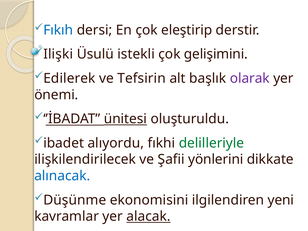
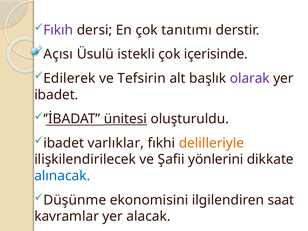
Fıkıh colour: blue -> purple (58, 30)
eleştirip: eleştirip -> tanıtımı (187, 30)
Ilişki: Ilişki -> Açısı (58, 54)
gelişimini: gelişimini -> içerisinde (216, 54)
önemi: önemi -> ibadet (56, 95)
alıyordu: alıyordu -> varlıklar (116, 143)
delilleriyle colour: green -> orange (211, 143)
yeni: yeni -> saat (281, 200)
alacak underline: present -> none (148, 216)
